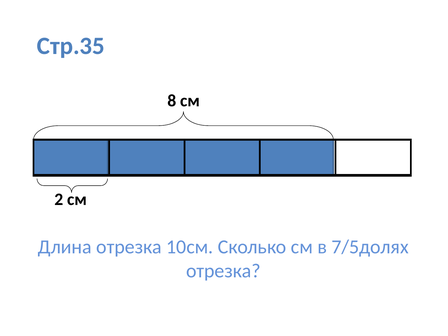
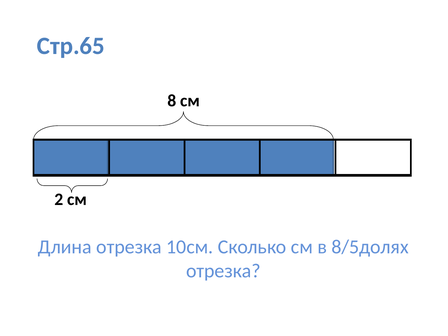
Стр.35: Стр.35 -> Стр.65 (71, 46)
7/5долях: 7/5долях -> 8/5долях (370, 247)
